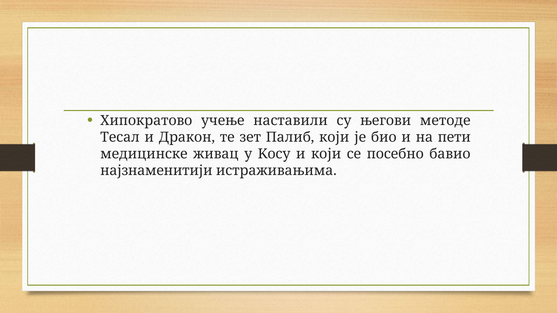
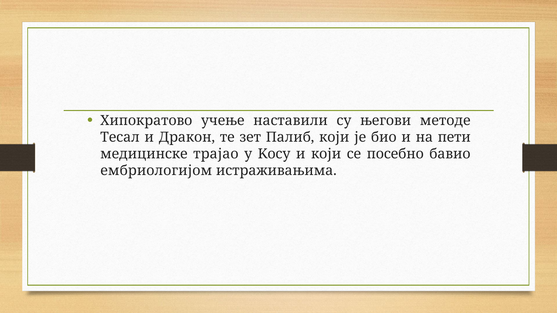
живац: живац -> трајао (216, 154)
најзнаменитији: најзнаменитији -> ембриологијом (156, 171)
